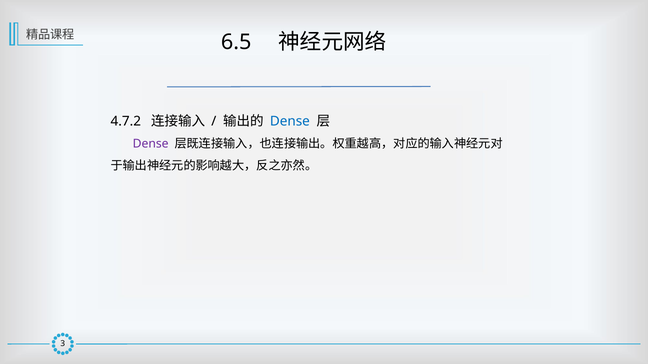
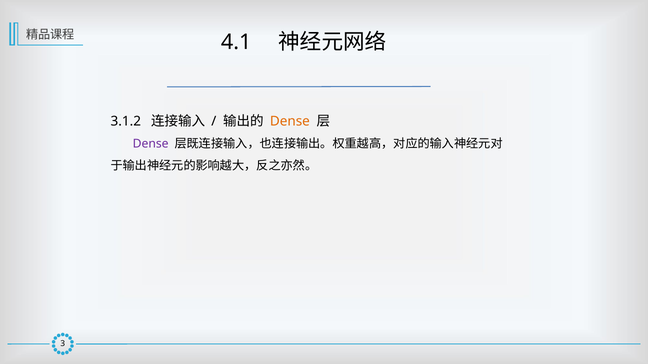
6.5: 6.5 -> 4.1 (236, 42)
4.7.2: 4.7.2 -> 3.1.2 (126, 121)
Dense colour: blue -> orange (290, 121)
